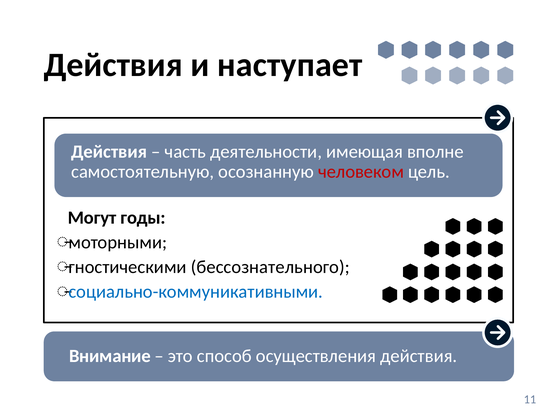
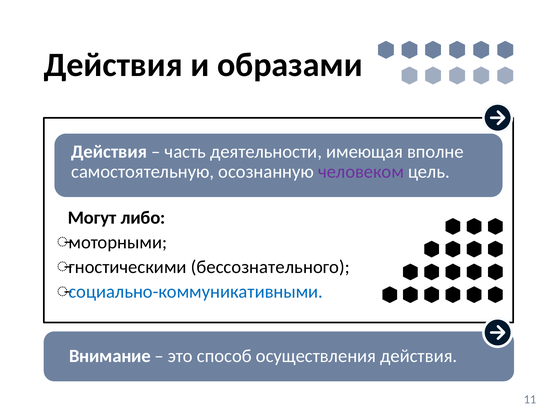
наступает: наступает -> образами (290, 65)
человеком colour: red -> purple (361, 172)
годы: годы -> либо (143, 217)
